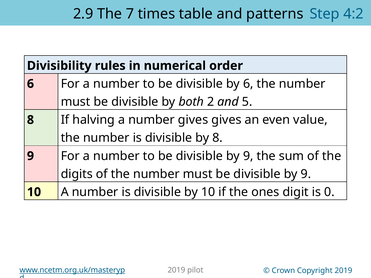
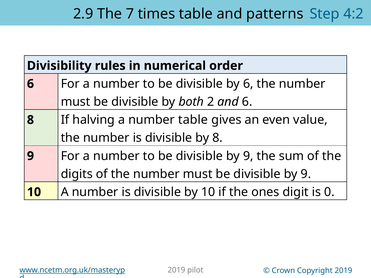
and 5: 5 -> 6 (247, 102)
number gives: gives -> table (193, 120)
